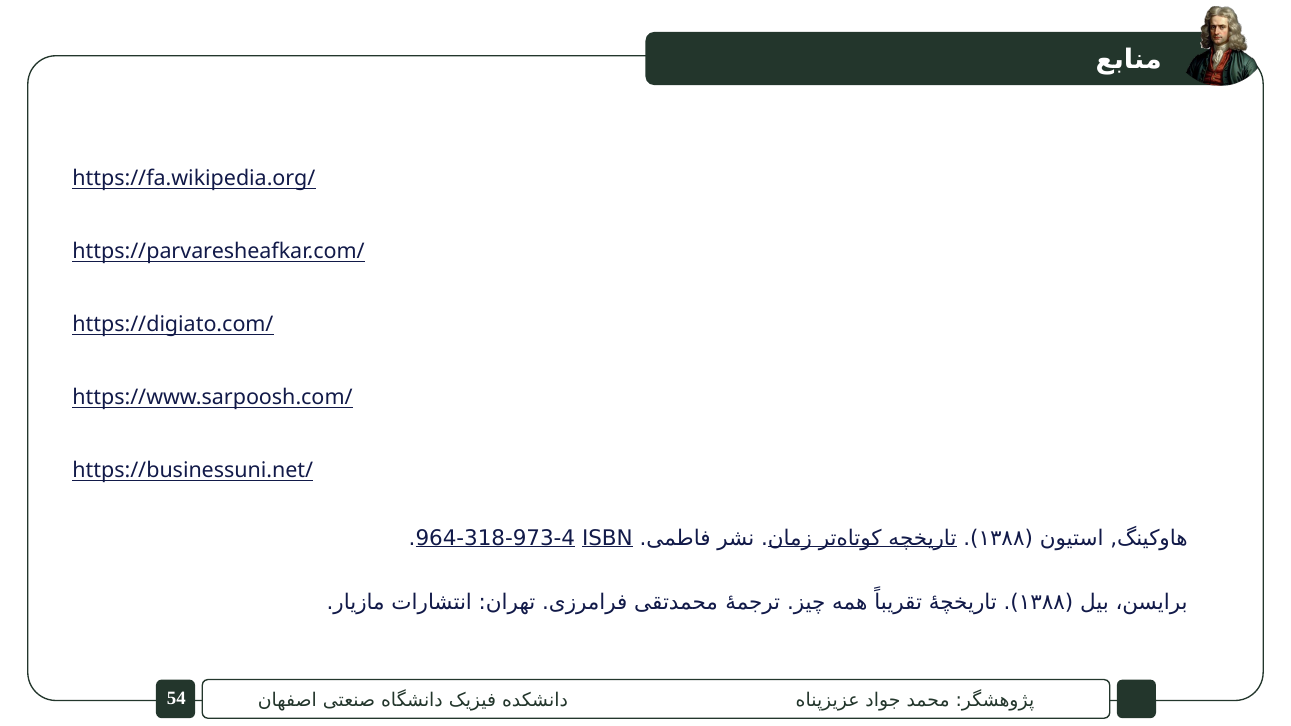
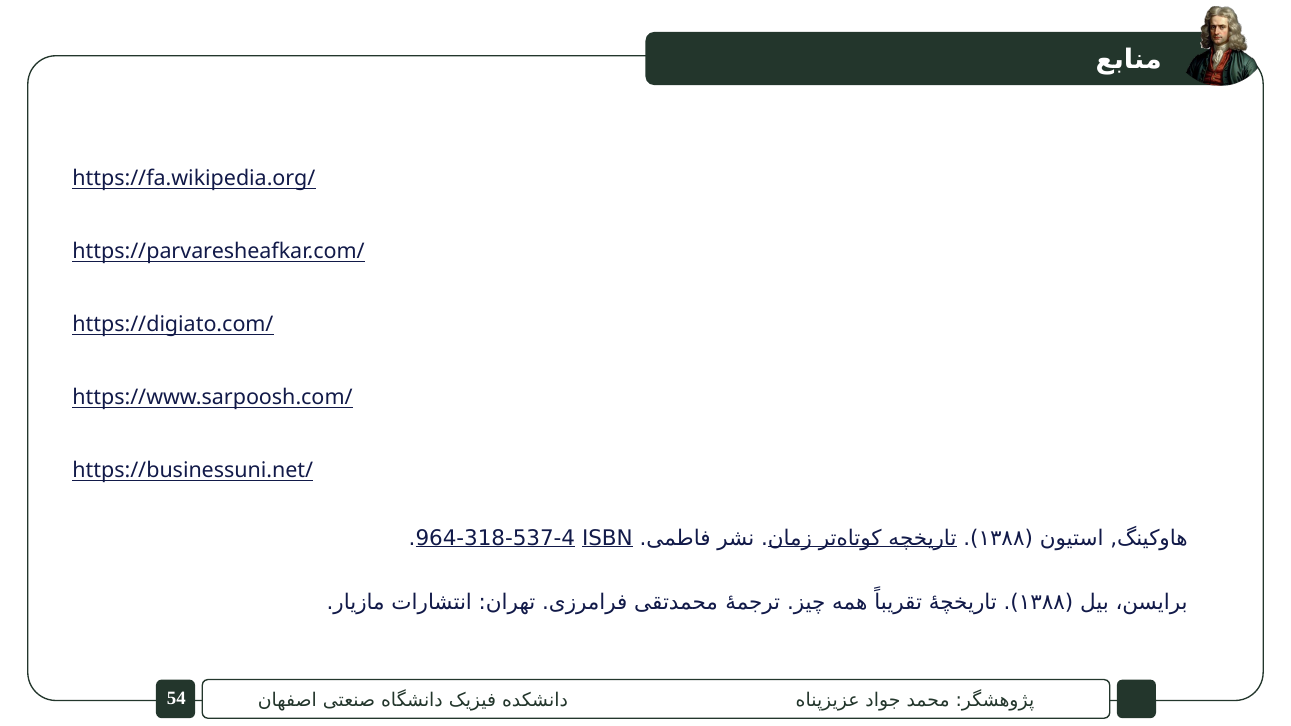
964-318-973-4: 964-318-973-4 -> 964-318-537-4 (495, 538)
